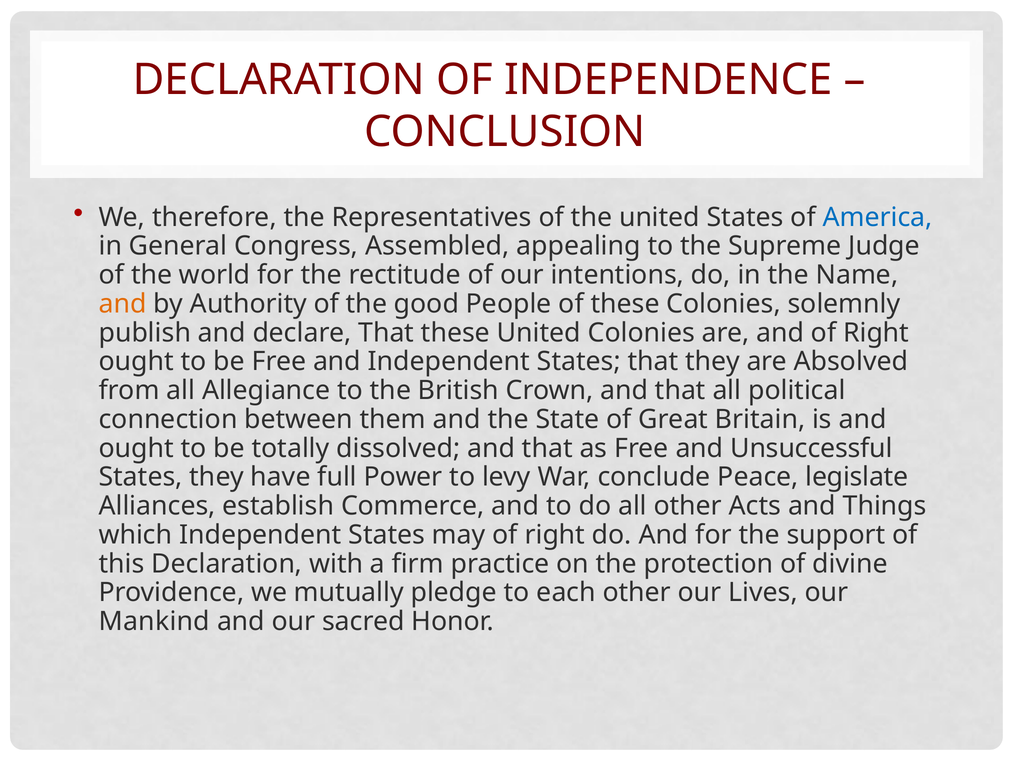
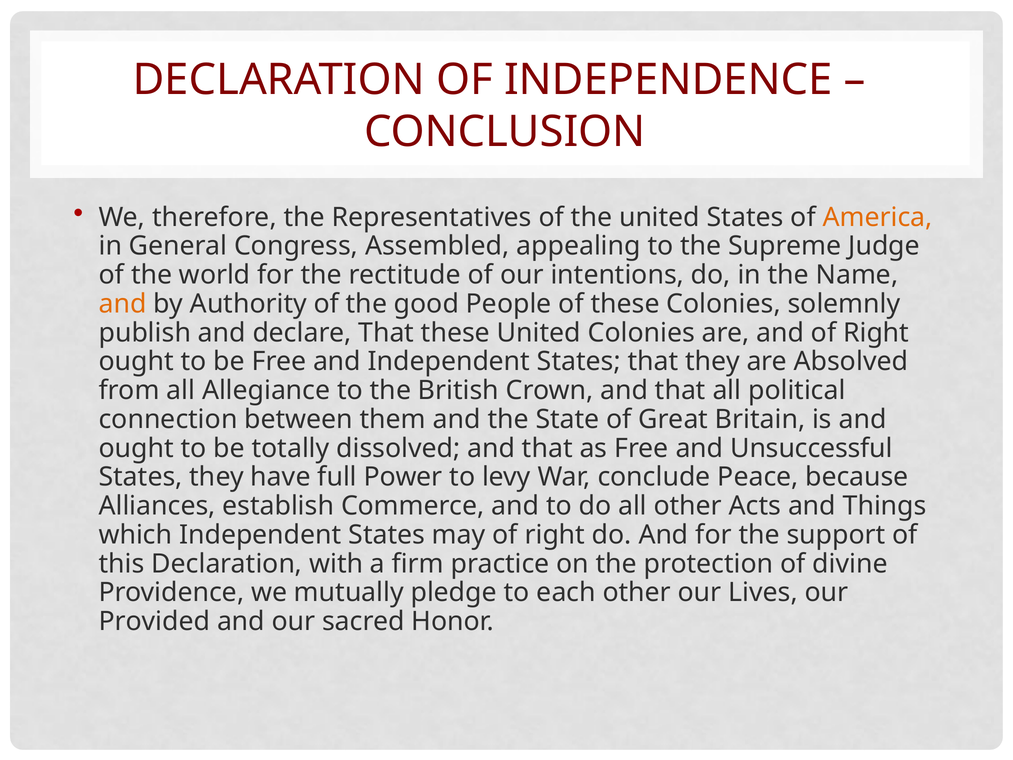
America colour: blue -> orange (878, 217)
legislate: legislate -> because (857, 477)
Mankind: Mankind -> Provided (154, 621)
